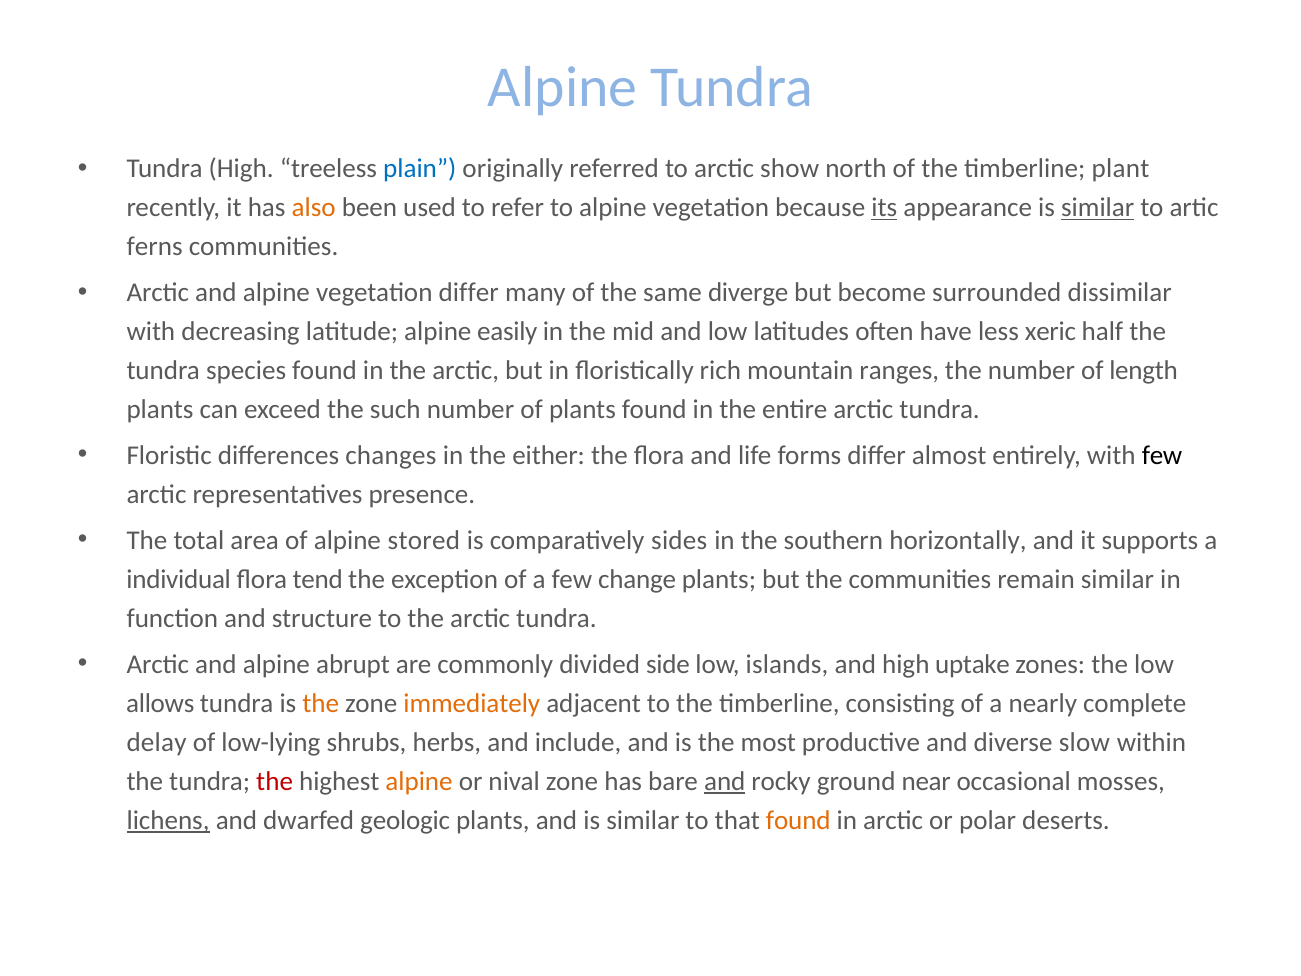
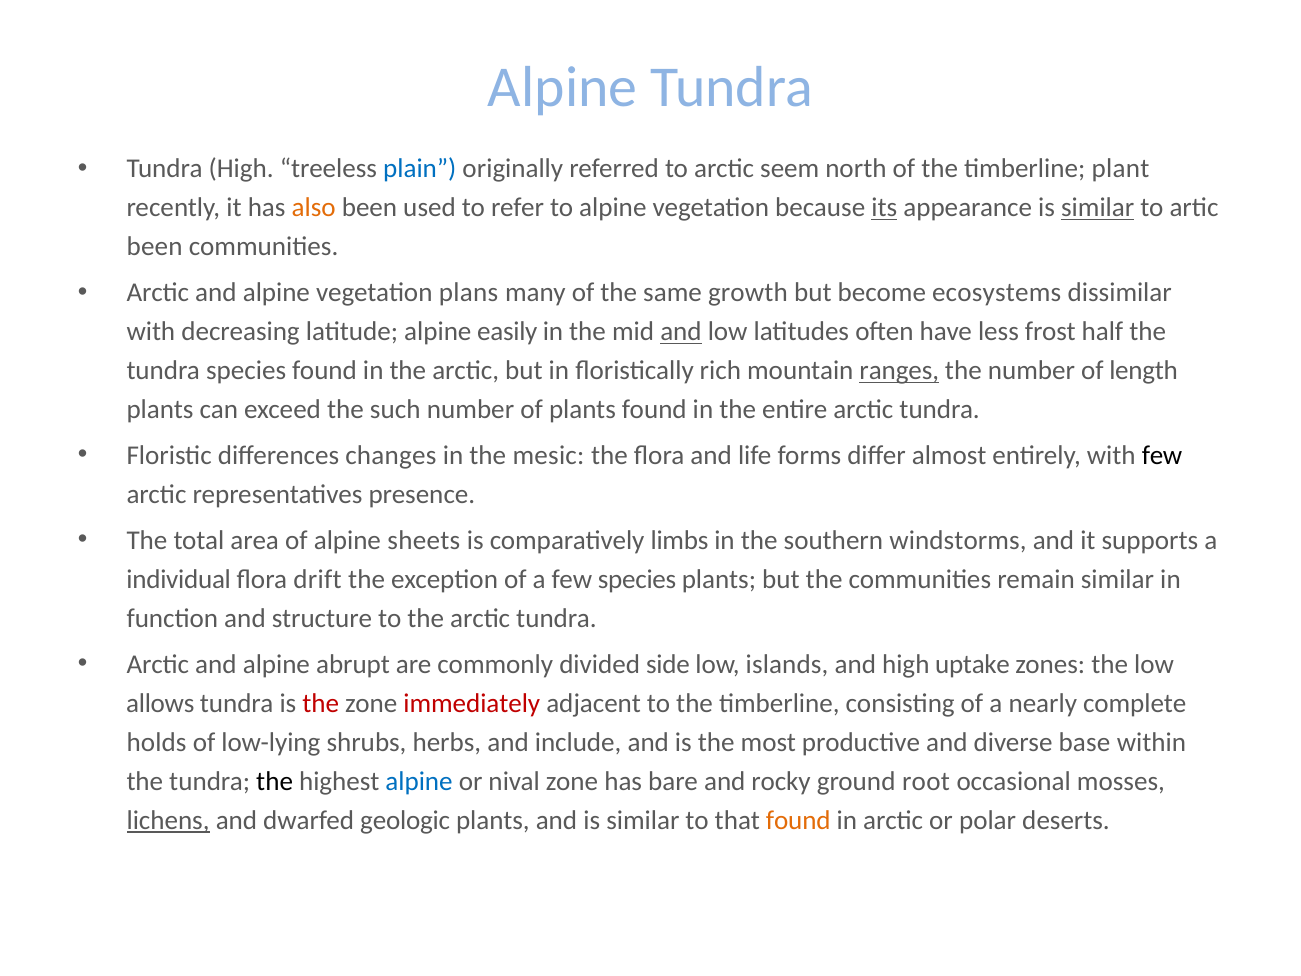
show: show -> seem (790, 169)
ferns: ferns -> been (155, 247)
vegetation differ: differ -> plans (469, 293)
diverge: diverge -> growth (748, 293)
surrounded: surrounded -> ecosystems (997, 293)
and underline: none -> present (681, 332)
xeric: xeric -> frost (1050, 332)
ranges underline: none -> present (899, 371)
either: either -> mesic (548, 455)
stored: stored -> sheets (424, 540)
sides: sides -> limbs (679, 540)
horizontally: horizontally -> windstorms (958, 540)
tend: tend -> drift (318, 579)
few change: change -> species (637, 579)
the colour: orange -> red (321, 703)
immediately colour: orange -> red (472, 703)
delay: delay -> holds (157, 742)
slow: slow -> base (1084, 742)
the colour: red -> black (275, 781)
alpine colour: orange -> blue (419, 781)
and underline: present -> none (725, 781)
near: near -> root (926, 781)
